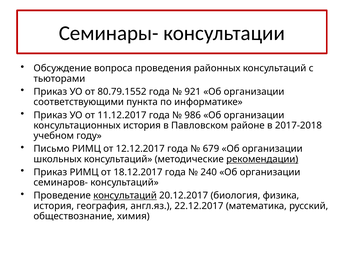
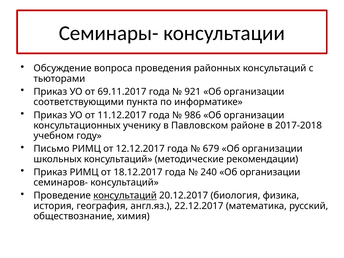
80.79.1552: 80.79.1552 -> 69.11.2017 (122, 92)
консультационных история: история -> ученику (142, 125)
рекомендации underline: present -> none (262, 159)
